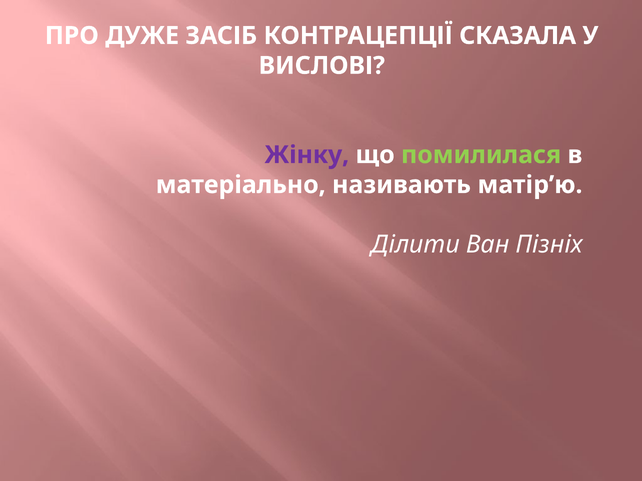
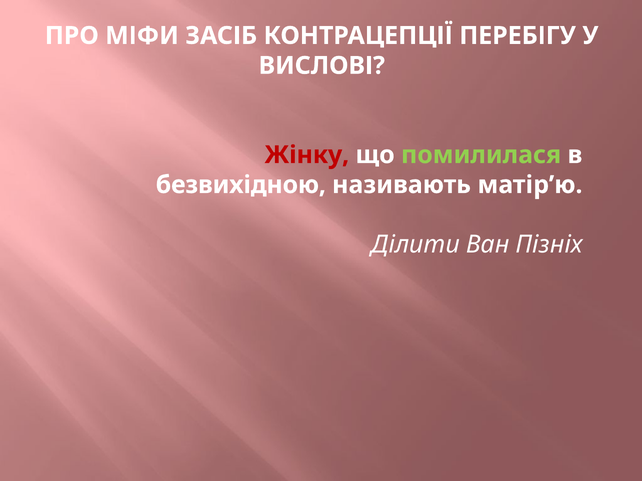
ДУЖЕ: ДУЖЕ -> МІФИ (142, 36)
СКАЗАЛА: СКАЗАЛА -> ПЕРЕБІГУ (518, 36)
Жінку colour: purple -> red (307, 155)
матеріально: матеріально -> безвихідною (241, 185)
